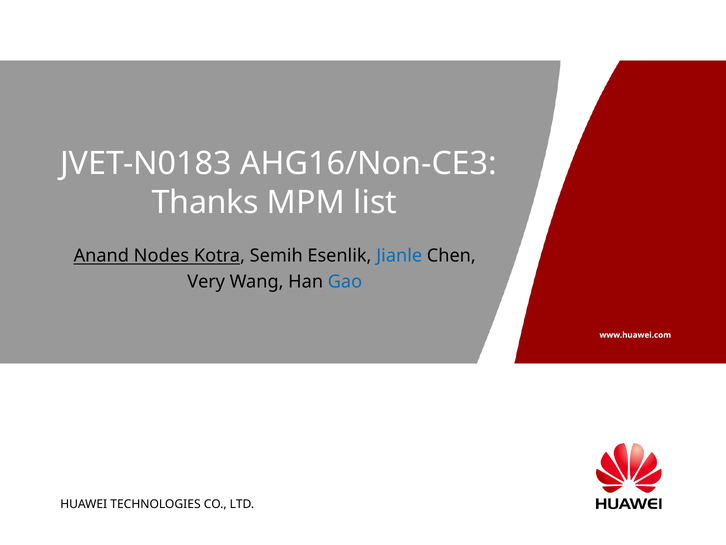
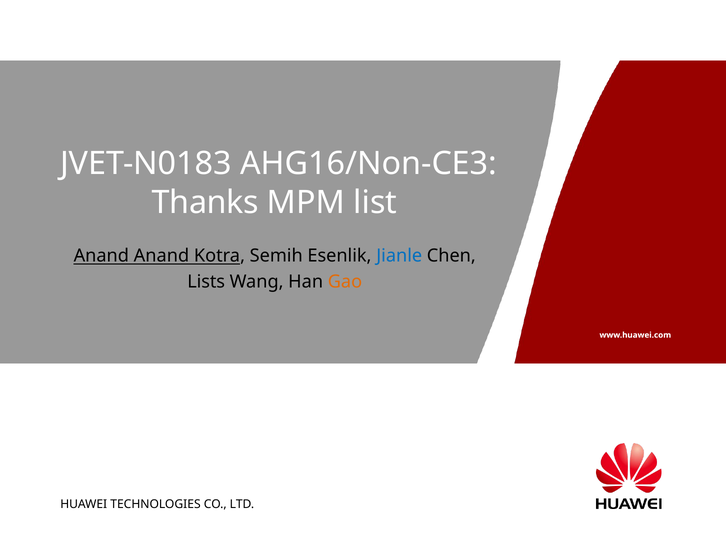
Anand Nodes: Nodes -> Anand (161, 256)
Very: Very -> Lists (206, 282)
Gao colour: blue -> orange (345, 282)
